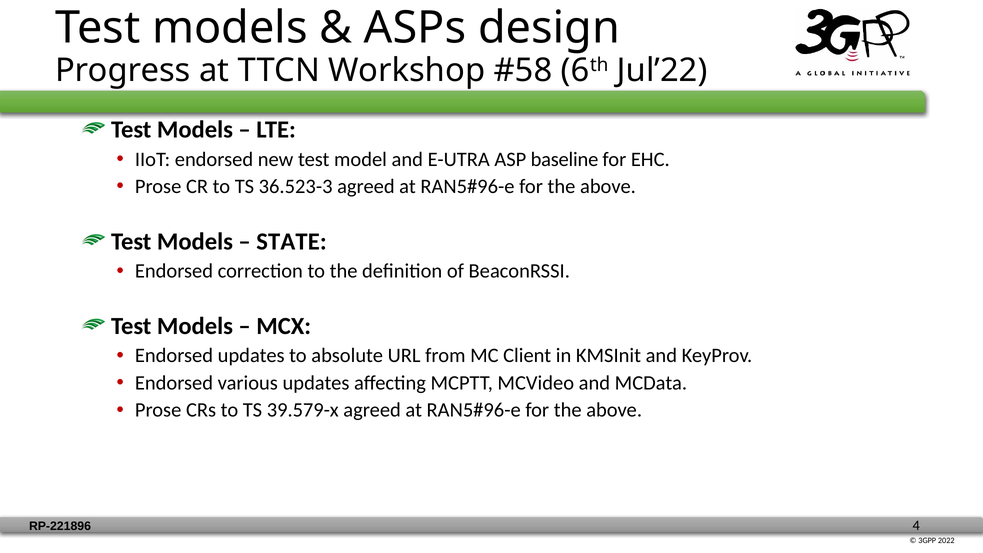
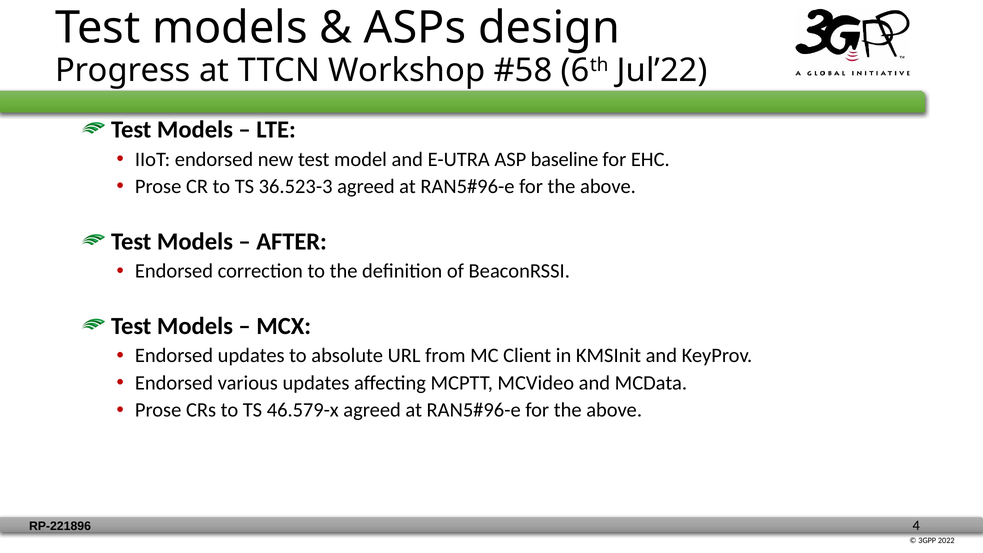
STATE: STATE -> AFTER (292, 242)
39.579-x: 39.579-x -> 46.579-x (303, 410)
